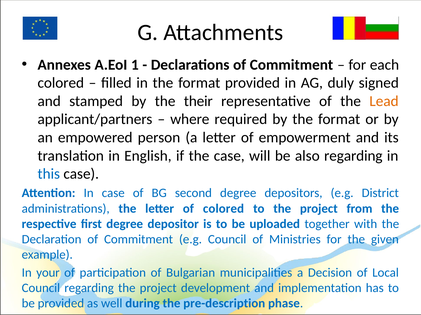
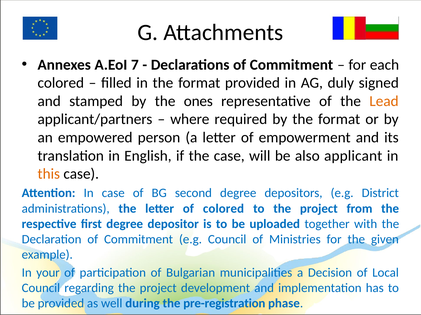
1: 1 -> 7 (135, 65)
their: their -> ones (198, 101)
also regarding: regarding -> applicant (353, 156)
this colour: blue -> orange (49, 174)
pre-description: pre-description -> pre-registration (224, 304)
